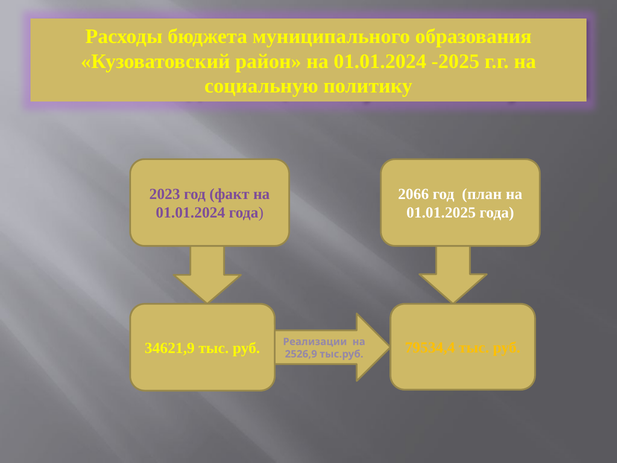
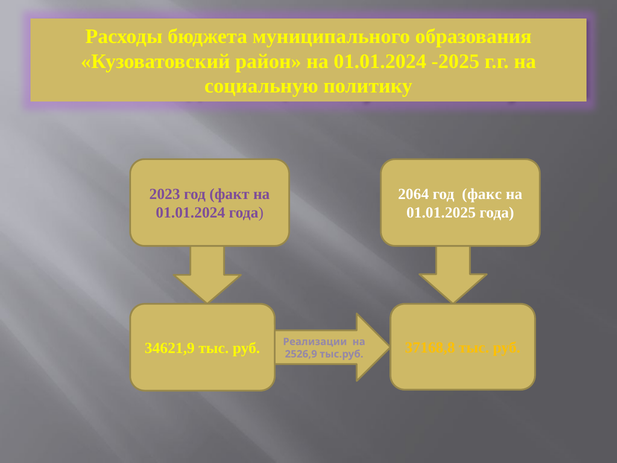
2066: 2066 -> 2064 (413, 194)
план: план -> факс (482, 194)
79534,4: 79534,4 -> 37168,8 (430, 348)
